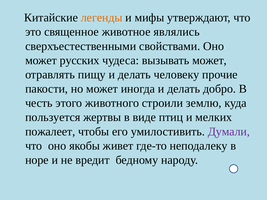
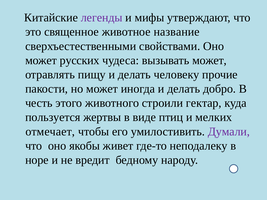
легенды colour: orange -> purple (102, 18)
являлись: являлись -> название (177, 32)
землю: землю -> гектар (204, 103)
пожалеет: пожалеет -> отмечает (50, 132)
